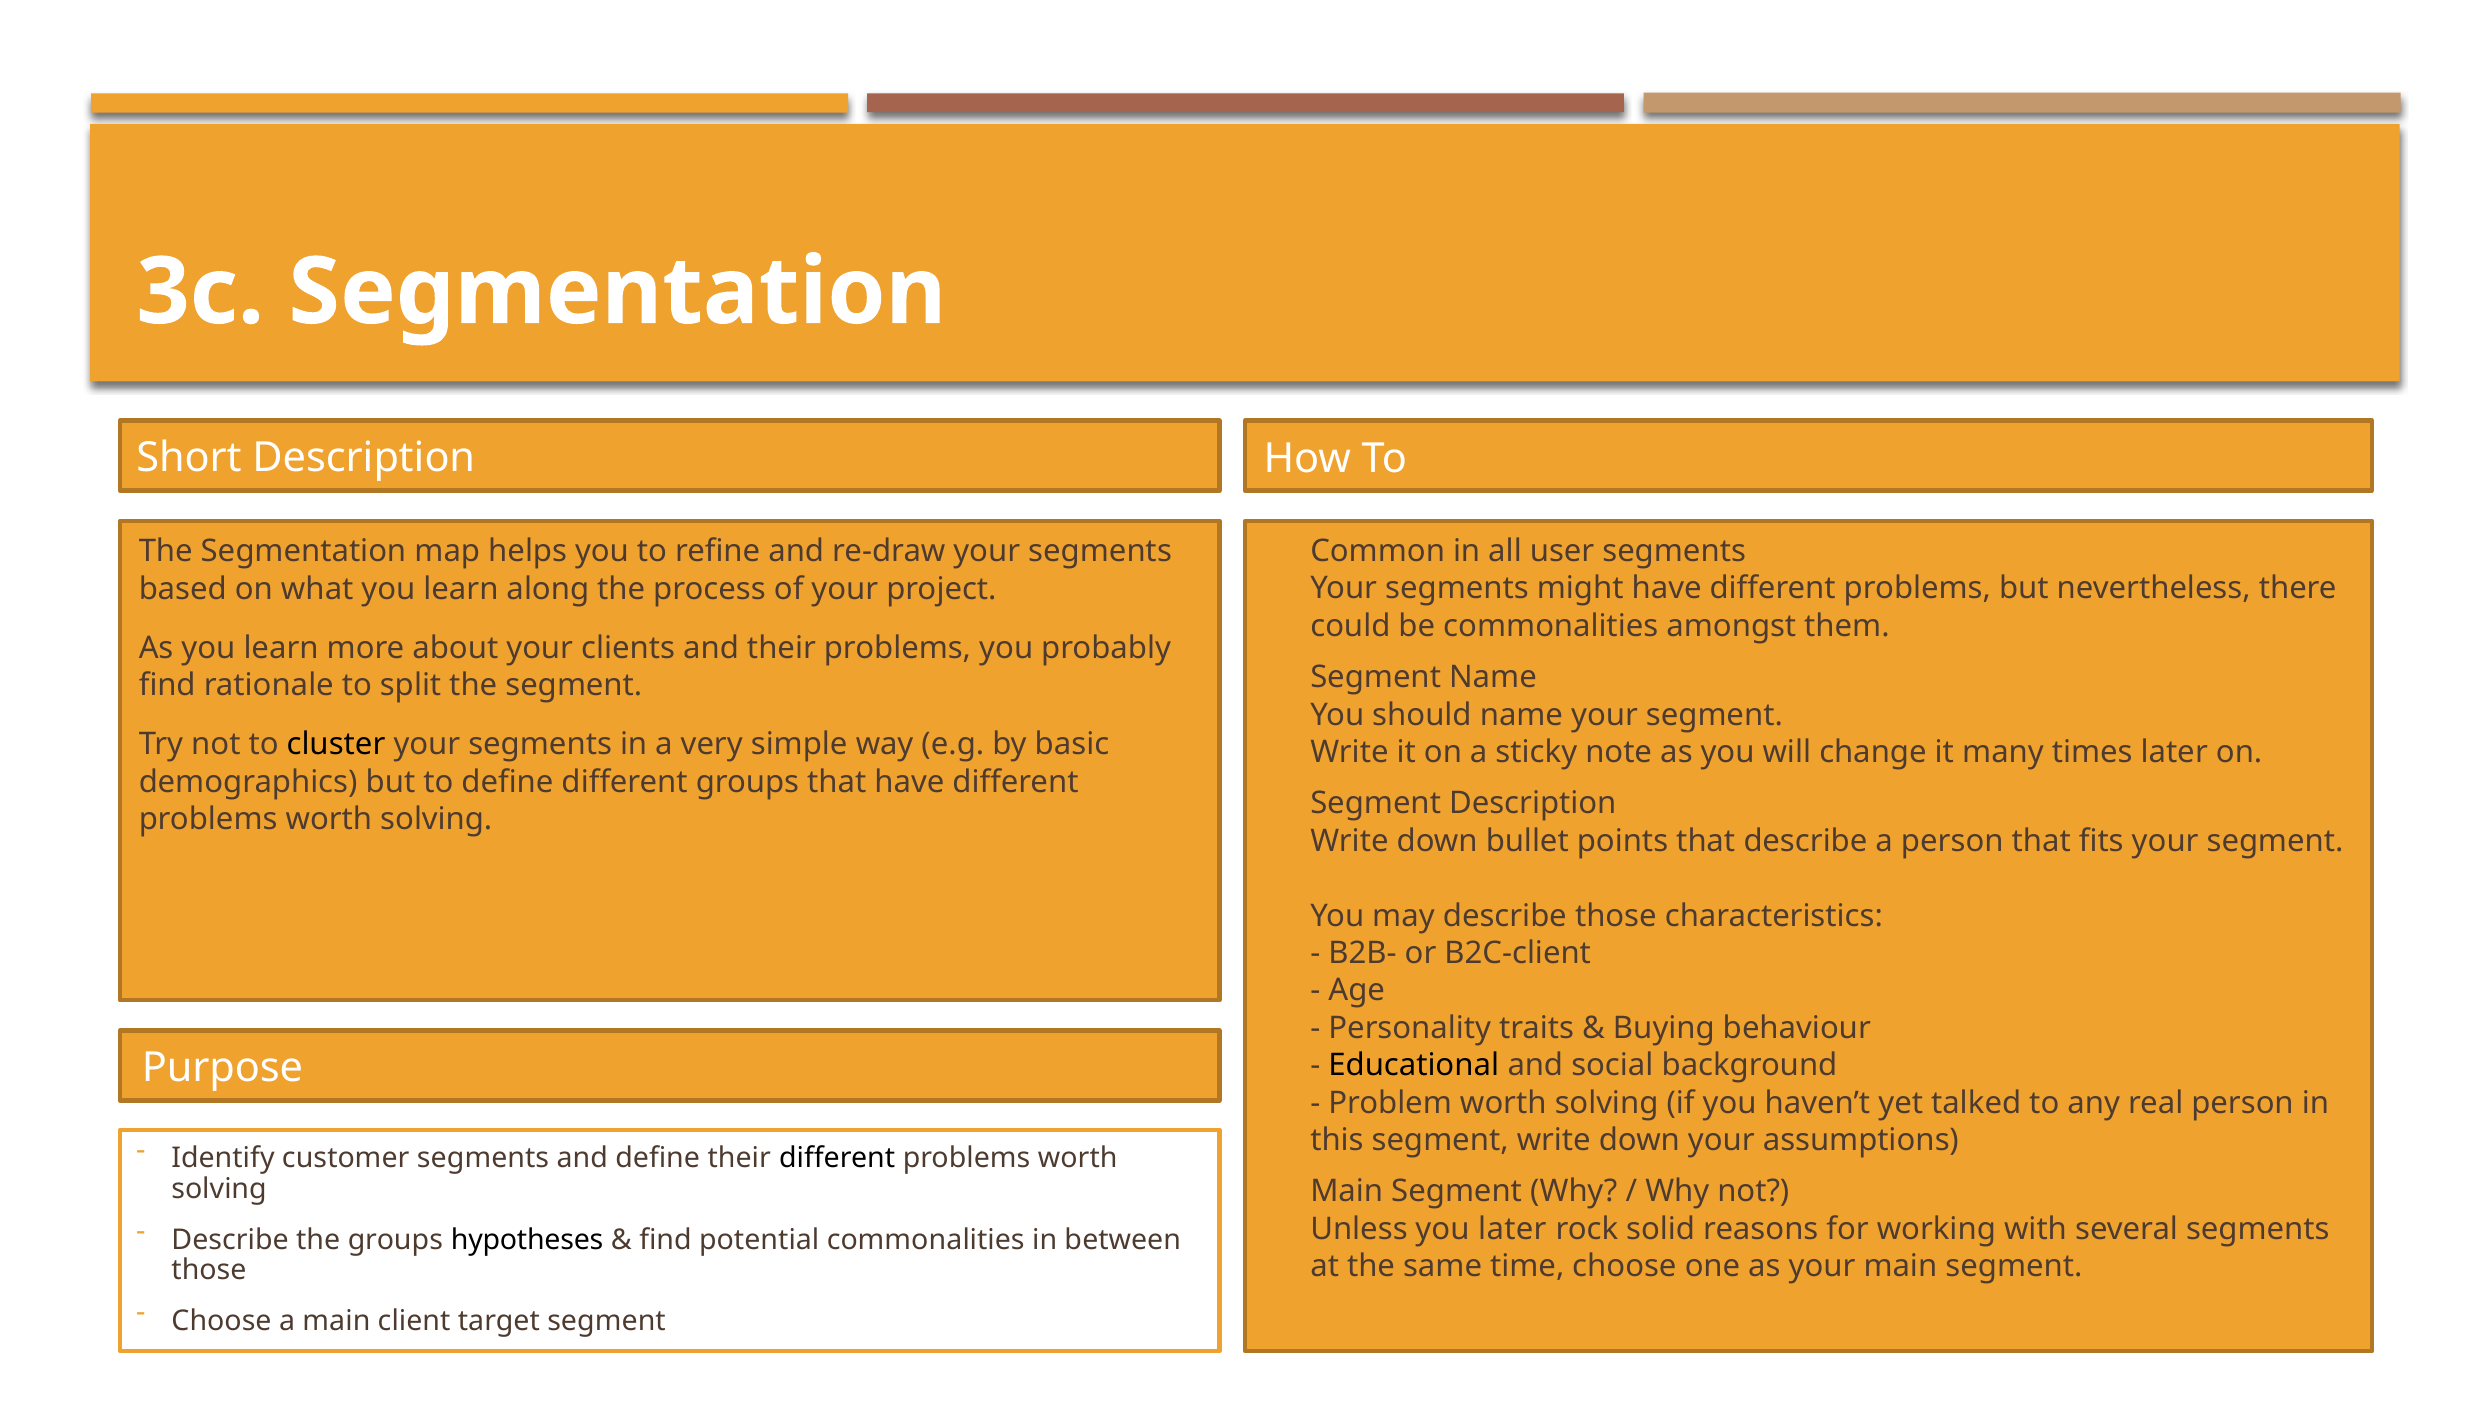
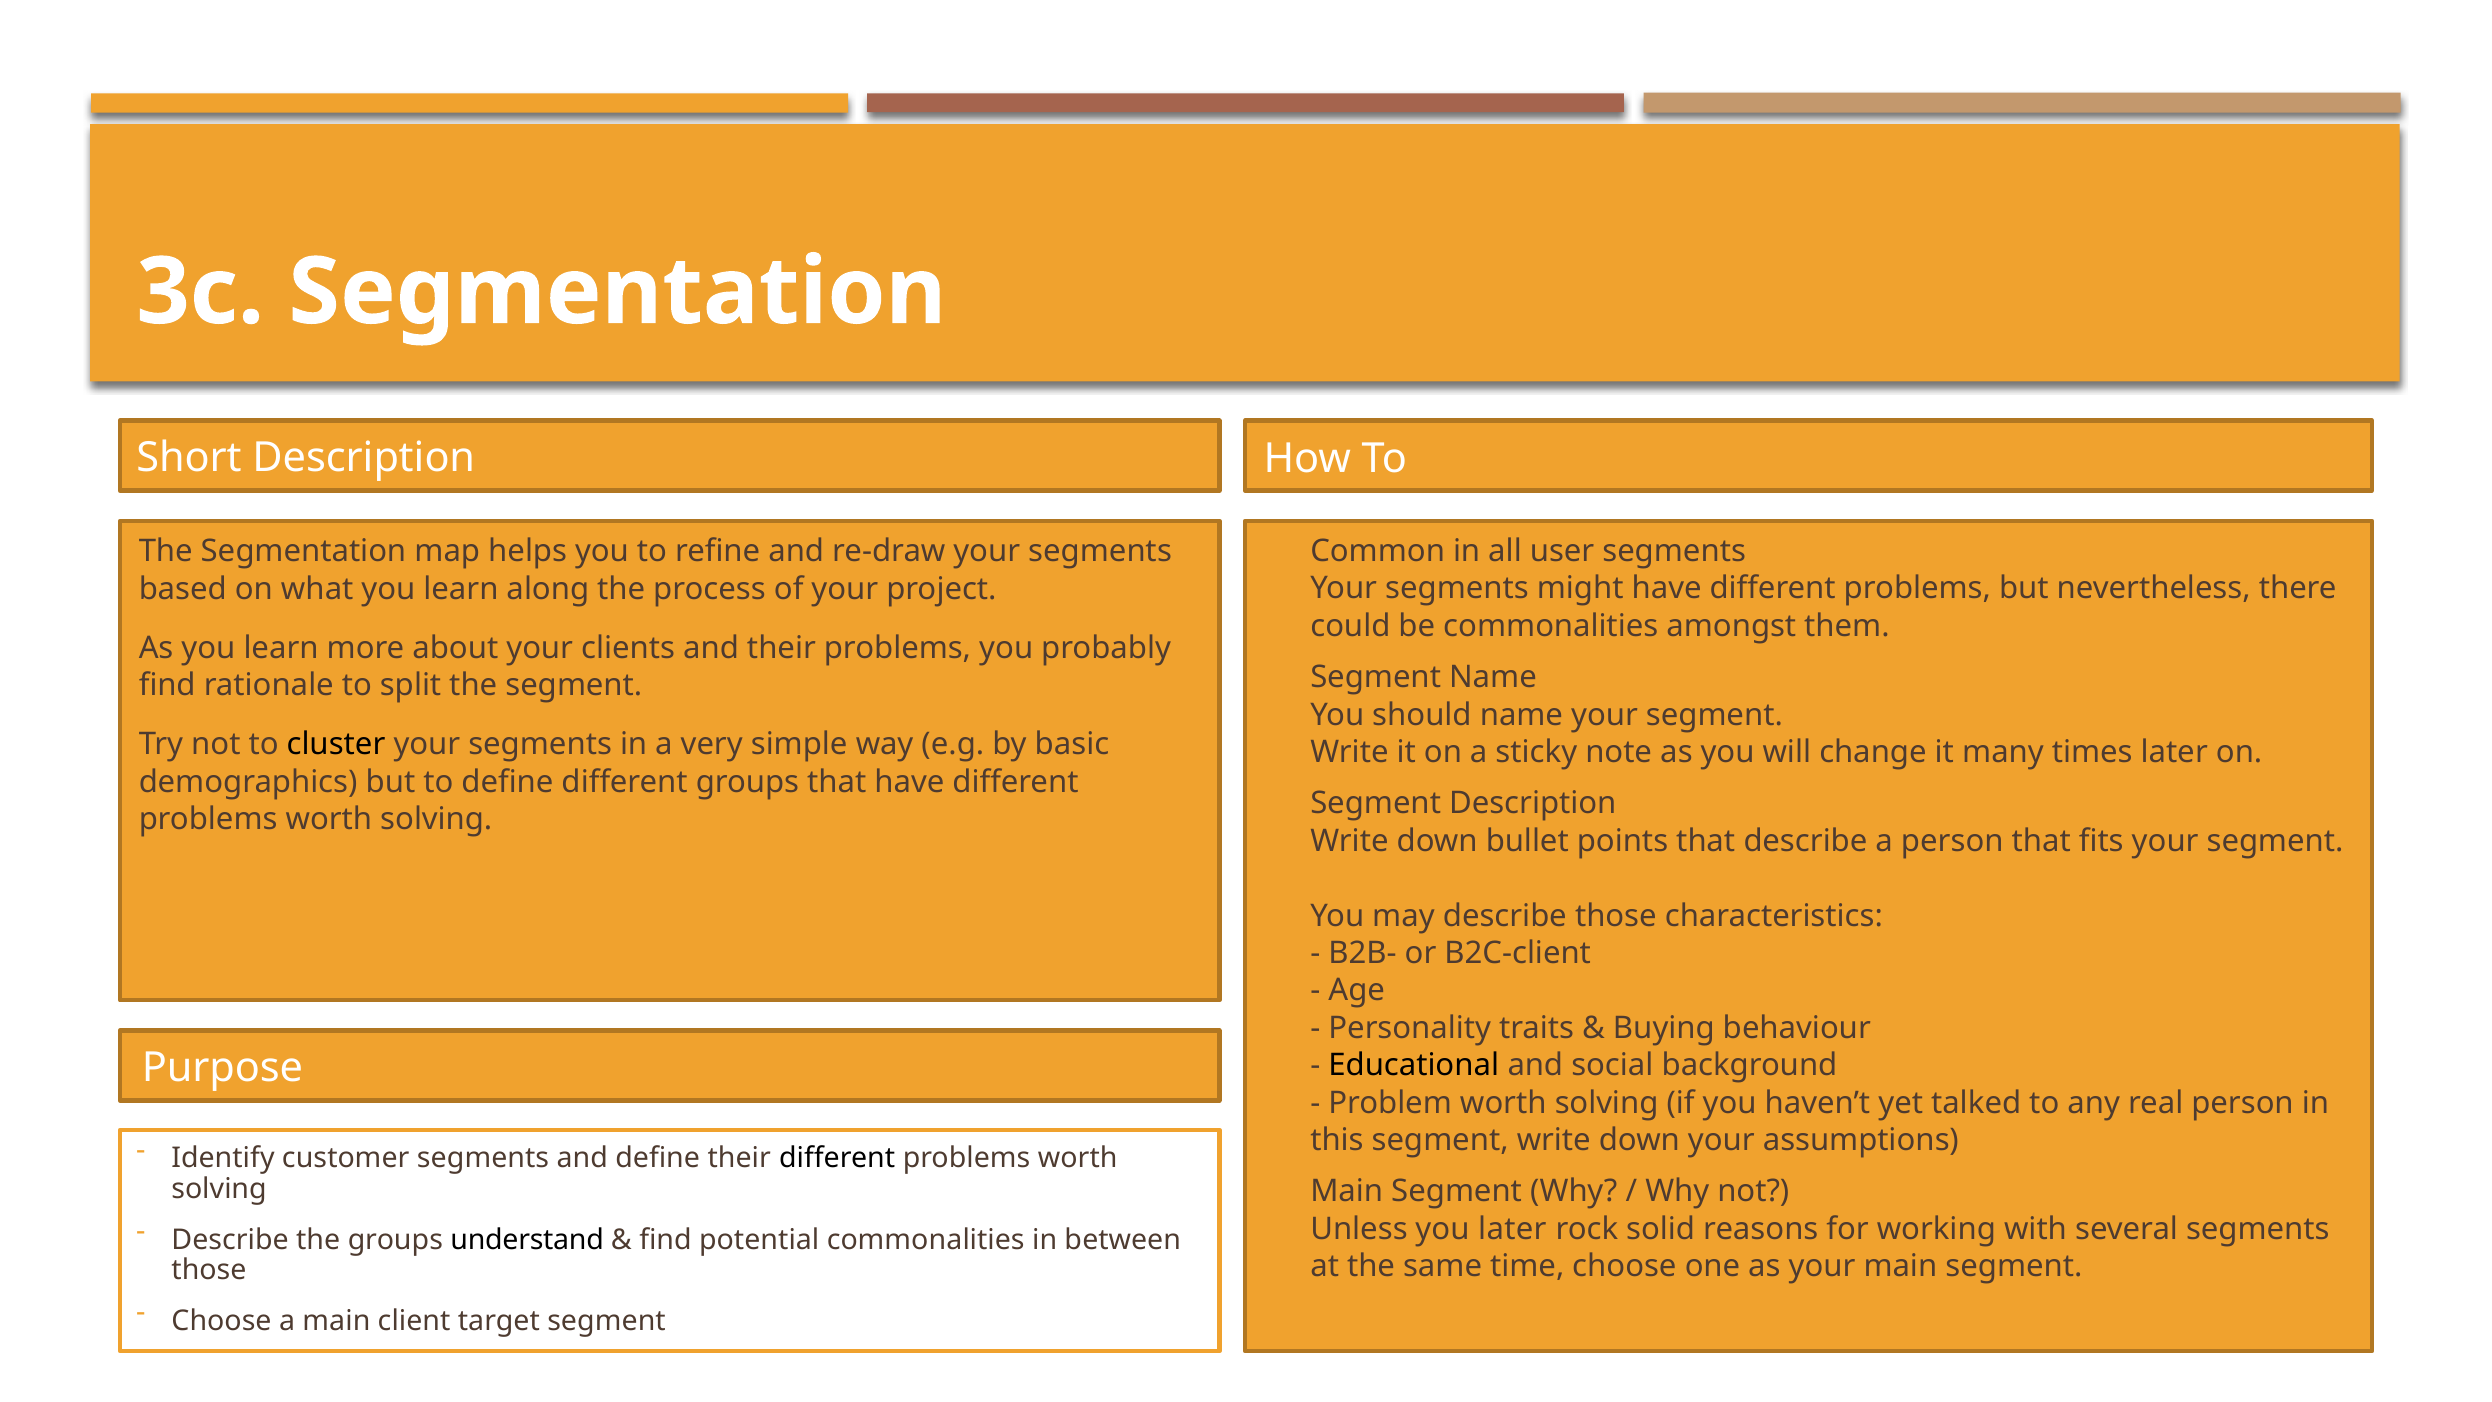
hypotheses: hypotheses -> understand (527, 1239)
